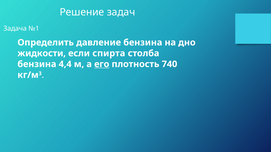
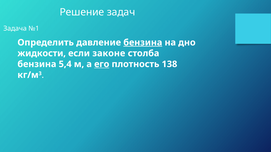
бензина underline: none -> present (143, 43)
спирта: спирта -> законе (109, 53)
4,4: 4,4 -> 5,4 (65, 64)
740: 740 -> 138 (169, 64)
